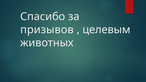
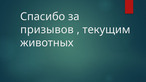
целевым: целевым -> текущим (106, 30)
